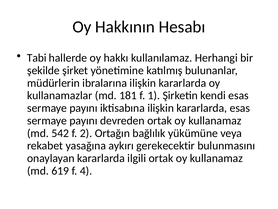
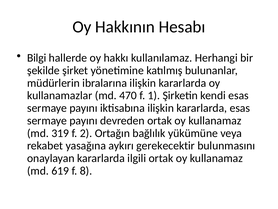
Tabi: Tabi -> Bilgi (37, 58)
181: 181 -> 470 (128, 95)
542: 542 -> 319 (60, 133)
4: 4 -> 8 (86, 170)
